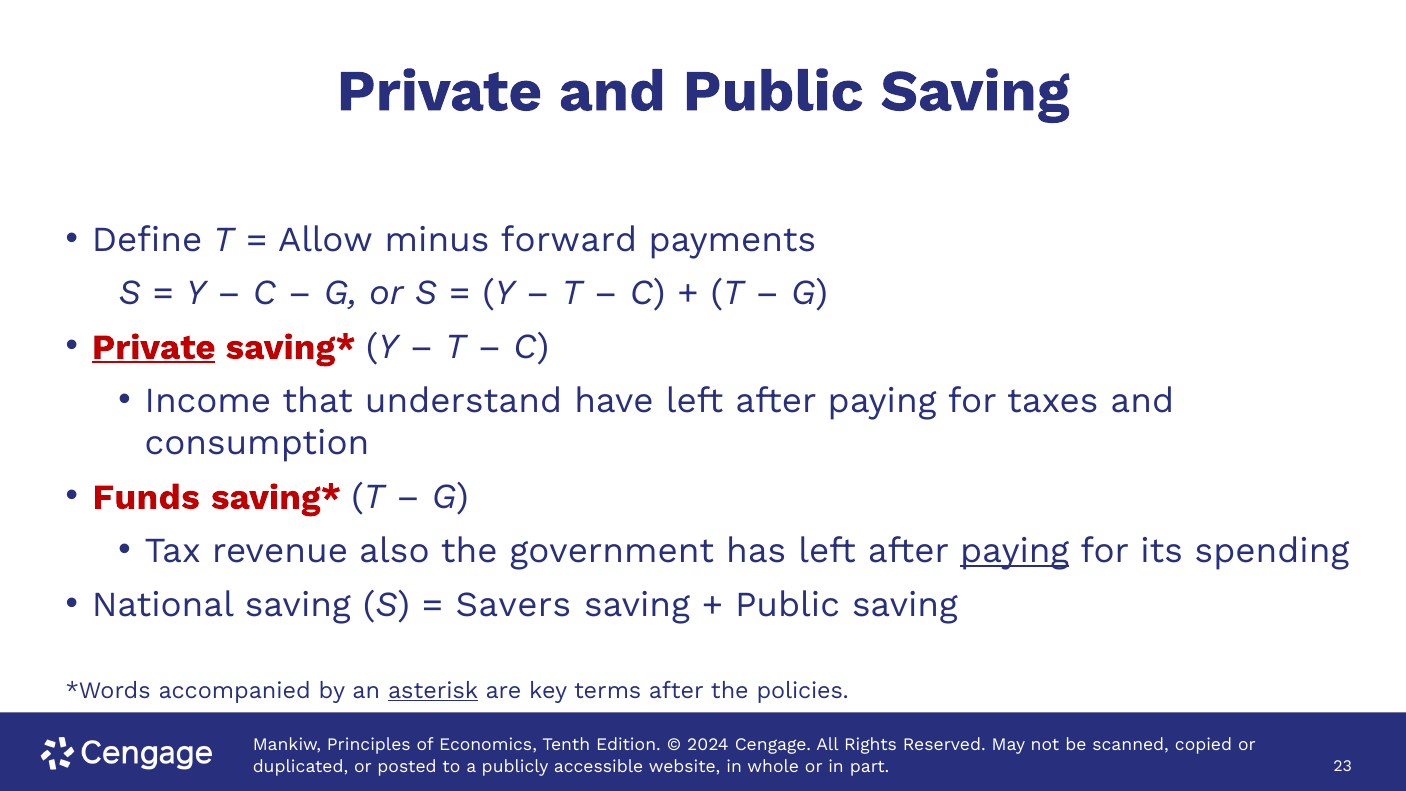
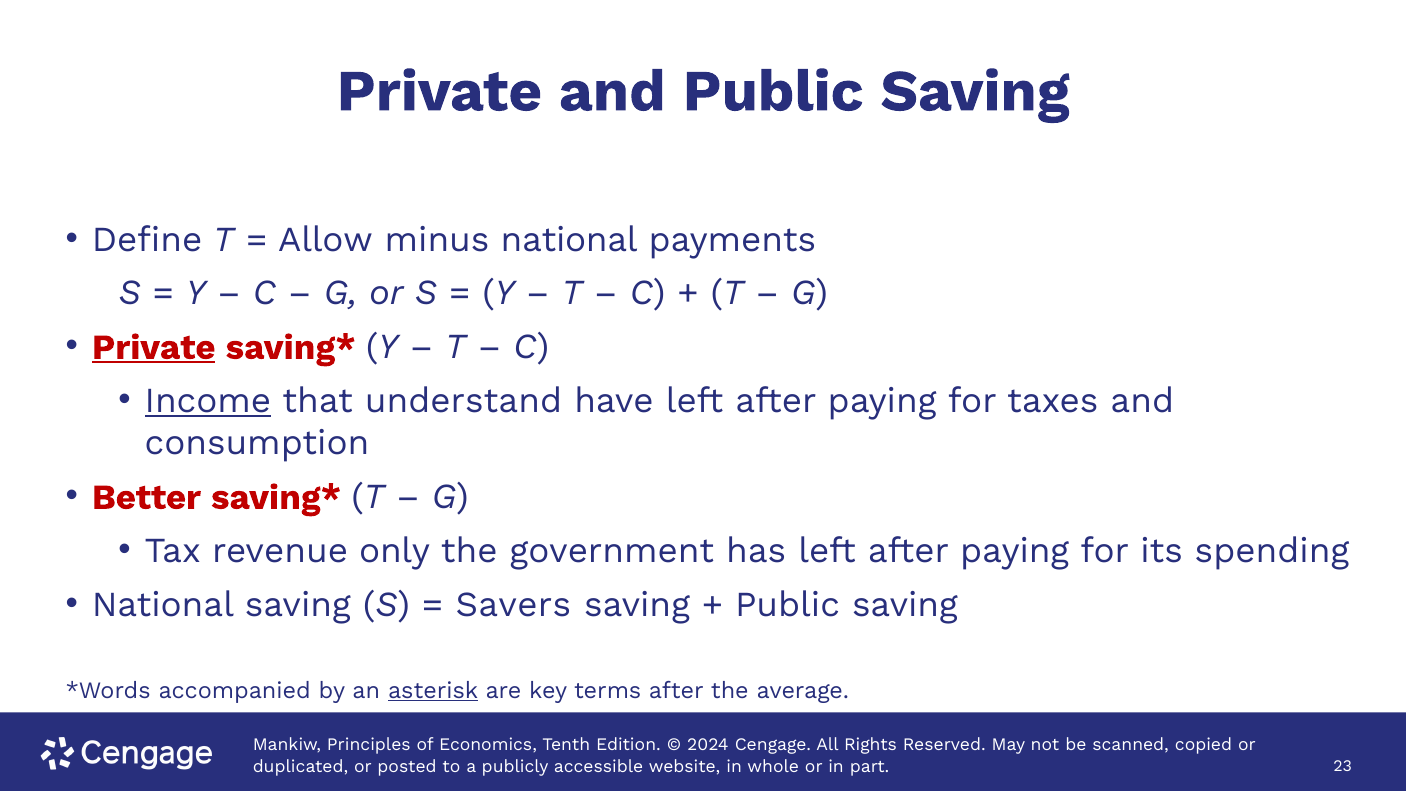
minus forward: forward -> national (569, 239)
Income underline: none -> present (208, 401)
Funds: Funds -> Better (146, 497)
also: also -> only (395, 551)
paying underline: present -> none (1015, 551)
policies: policies -> average (803, 690)
